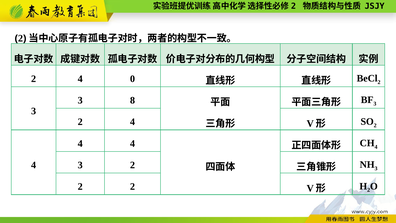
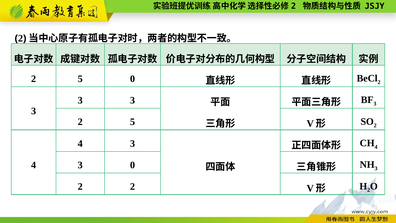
4: 4 -> 5 (80, 79)
8: 8 -> 3 (133, 100)
4: 4 -> 5 (133, 122)
4: 4 -> 3 (133, 143)
2: 2 -> 0 (133, 165)
